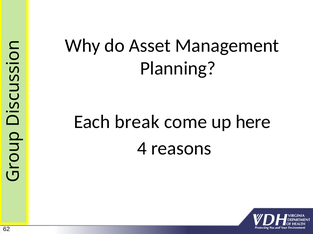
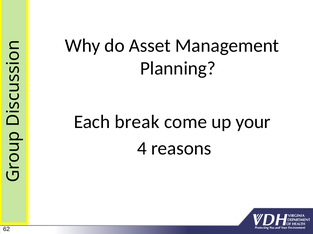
here: here -> your (253, 122)
